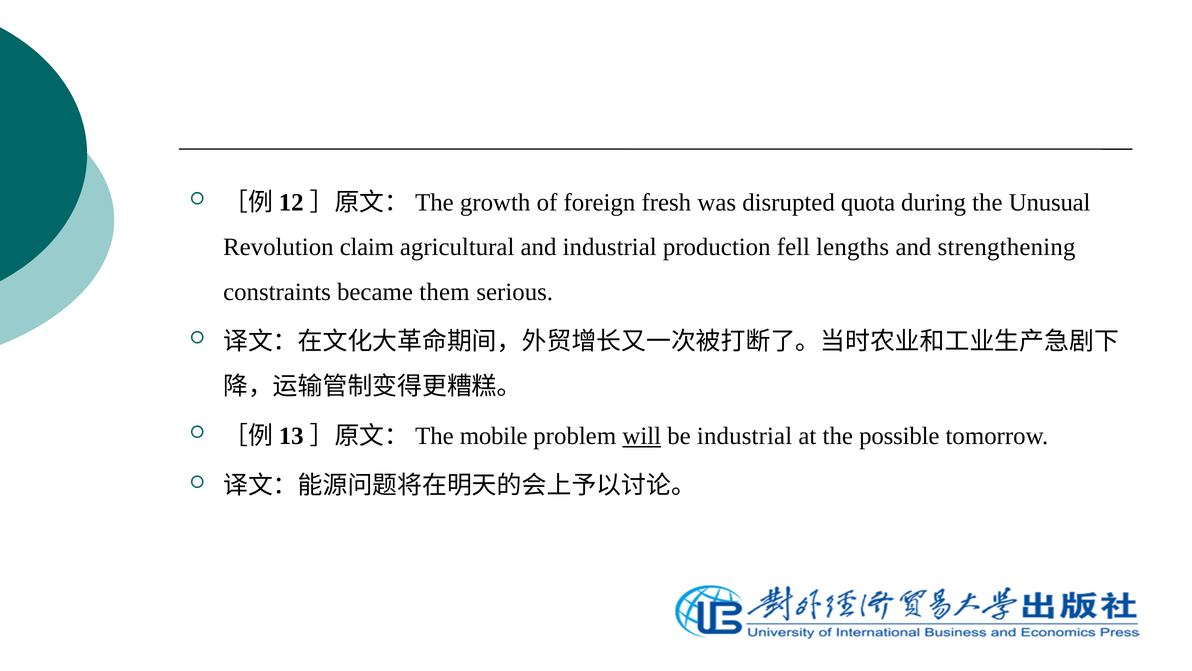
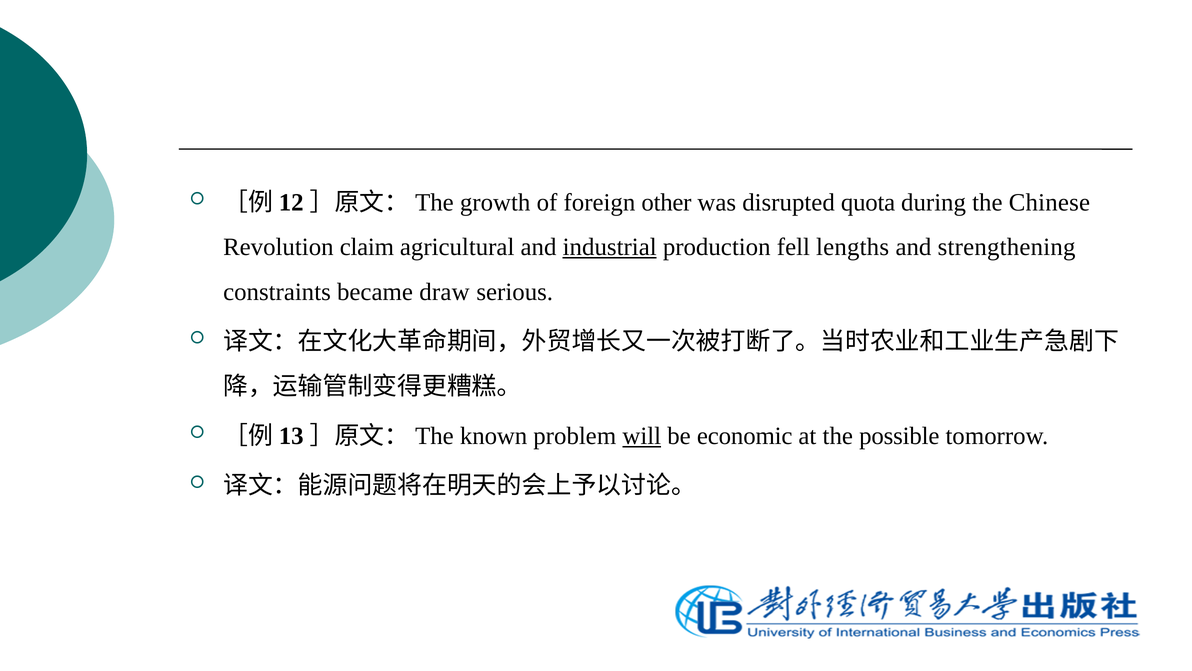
fresh: fresh -> other (667, 202)
Unusual: Unusual -> Chinese (1049, 202)
industrial underline: none -> present (610, 247)
them: them -> draw (444, 292)
mobile: mobile -> known (494, 436)
be industrial: industrial -> economic (745, 436)
